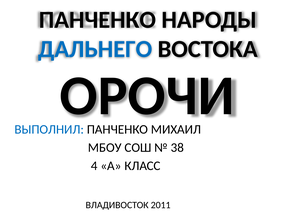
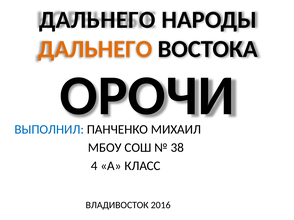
ПАНЧЕНКО: ПАНЧЕНКО -> ДАЛЬНЕГО (97, 20)
ДАЛЬНЕГО colour: blue -> orange (95, 49)
2011: 2011 -> 2016 (161, 206)
